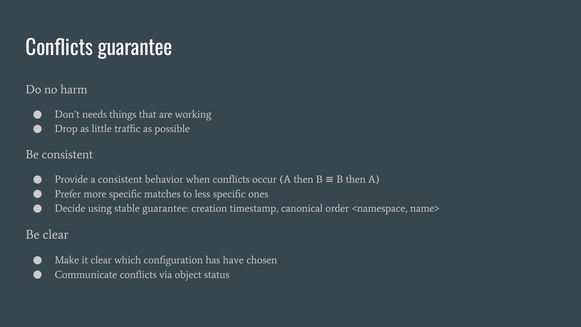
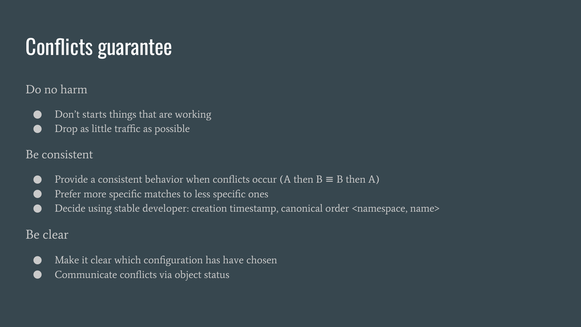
needs: needs -> starts (94, 114)
stable guarantee: guarantee -> developer (166, 208)
